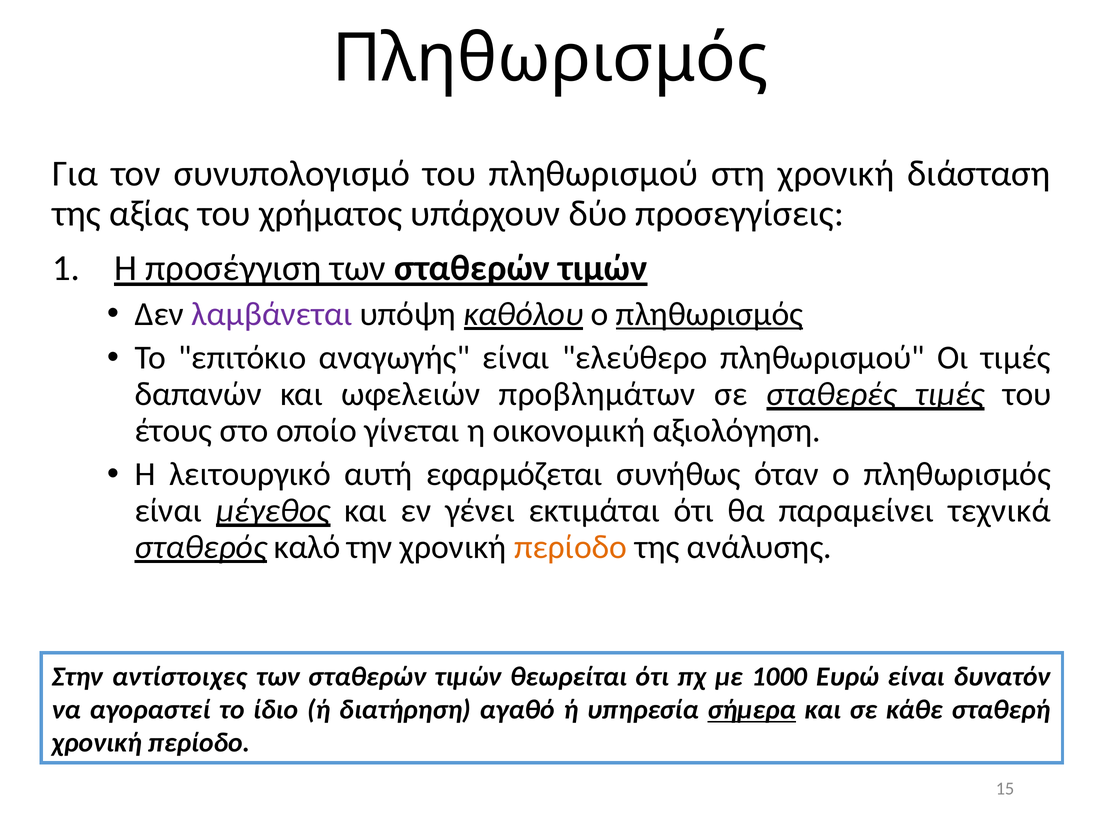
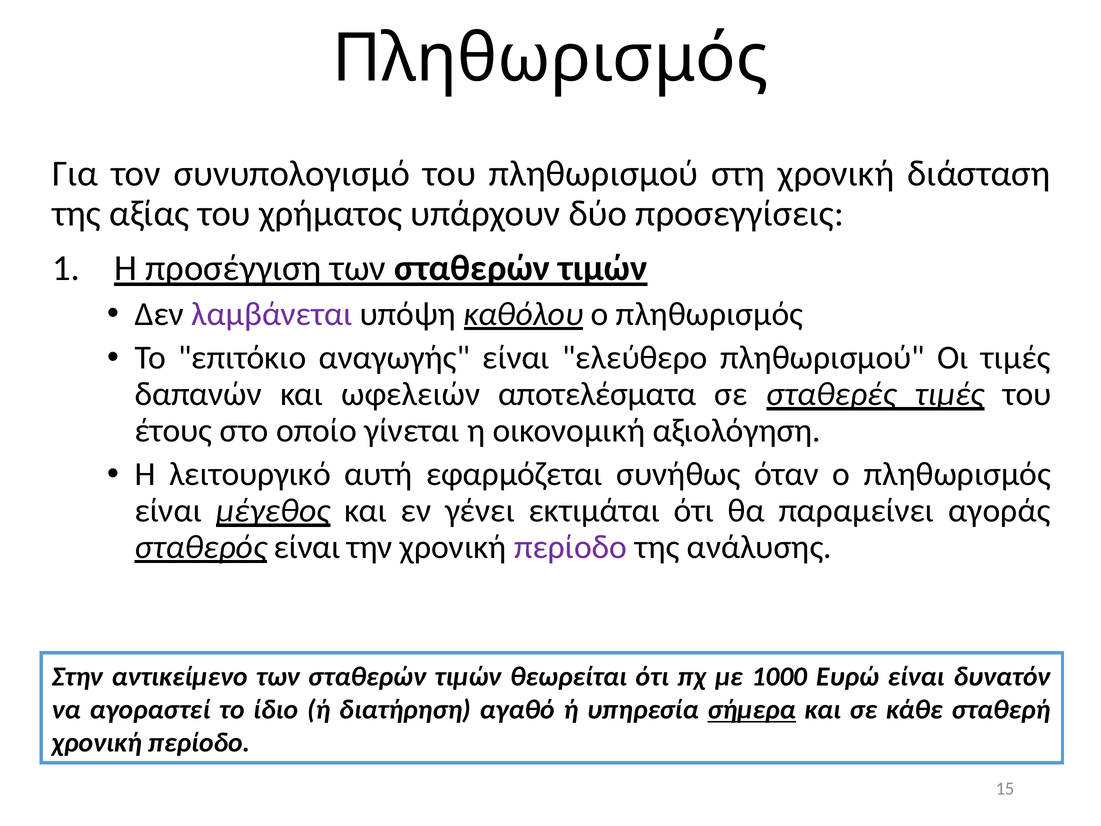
πληθωρισμός underline: present -> none (710, 314)
προβλημάτων: προβλημάτων -> αποτελέσματα (597, 394)
τεχνικά: τεχνικά -> αγοράς (999, 511)
σταθερός καλό: καλό -> είναι (307, 547)
περίοδο colour: orange -> purple (571, 547)
αντίστοιχες: αντίστοιχες -> αντικείμενο (180, 677)
